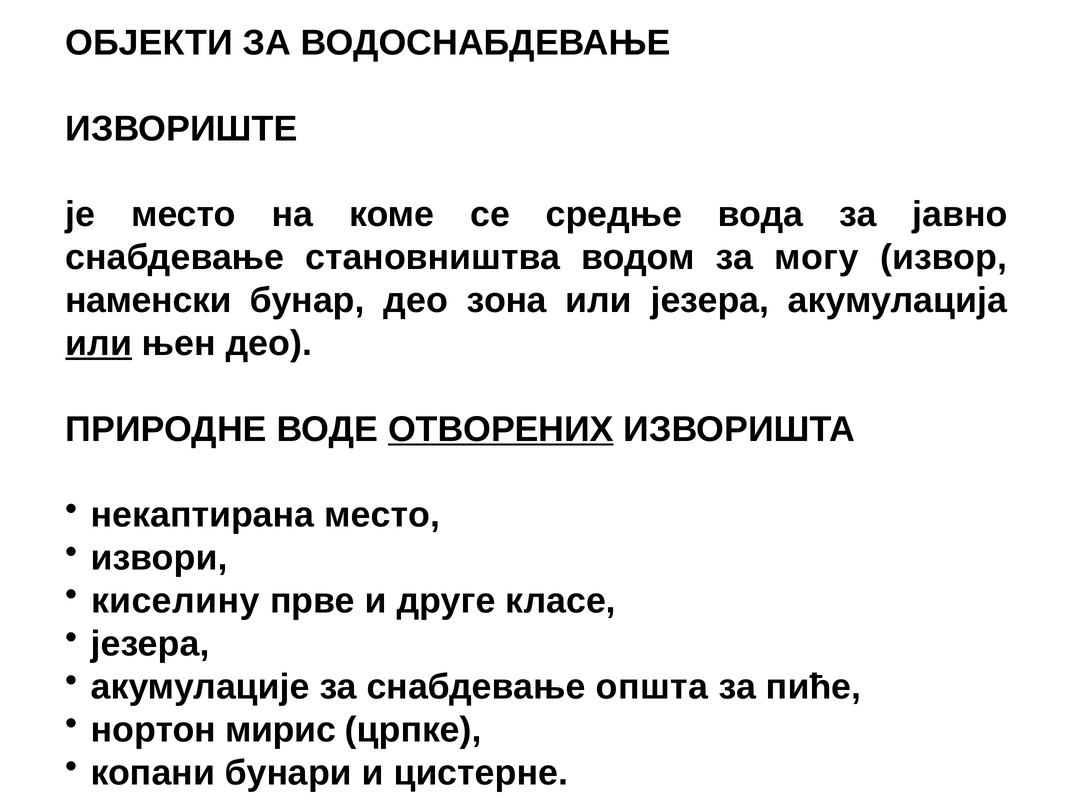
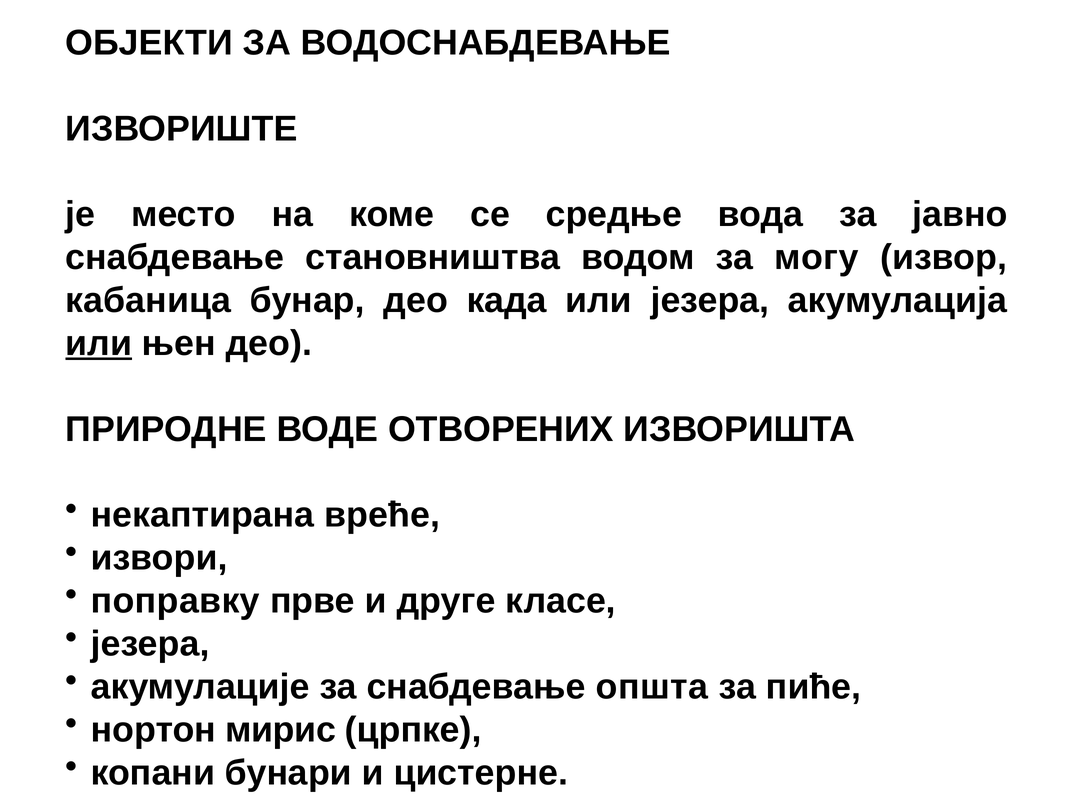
наменски: наменски -> кабаница (148, 300)
зона: зона -> када (507, 300)
ОТВОРЕНИХ underline: present -> none (501, 429)
некаптирана место: место -> вреће (382, 515)
киселину: киселину -> поправку (175, 601)
